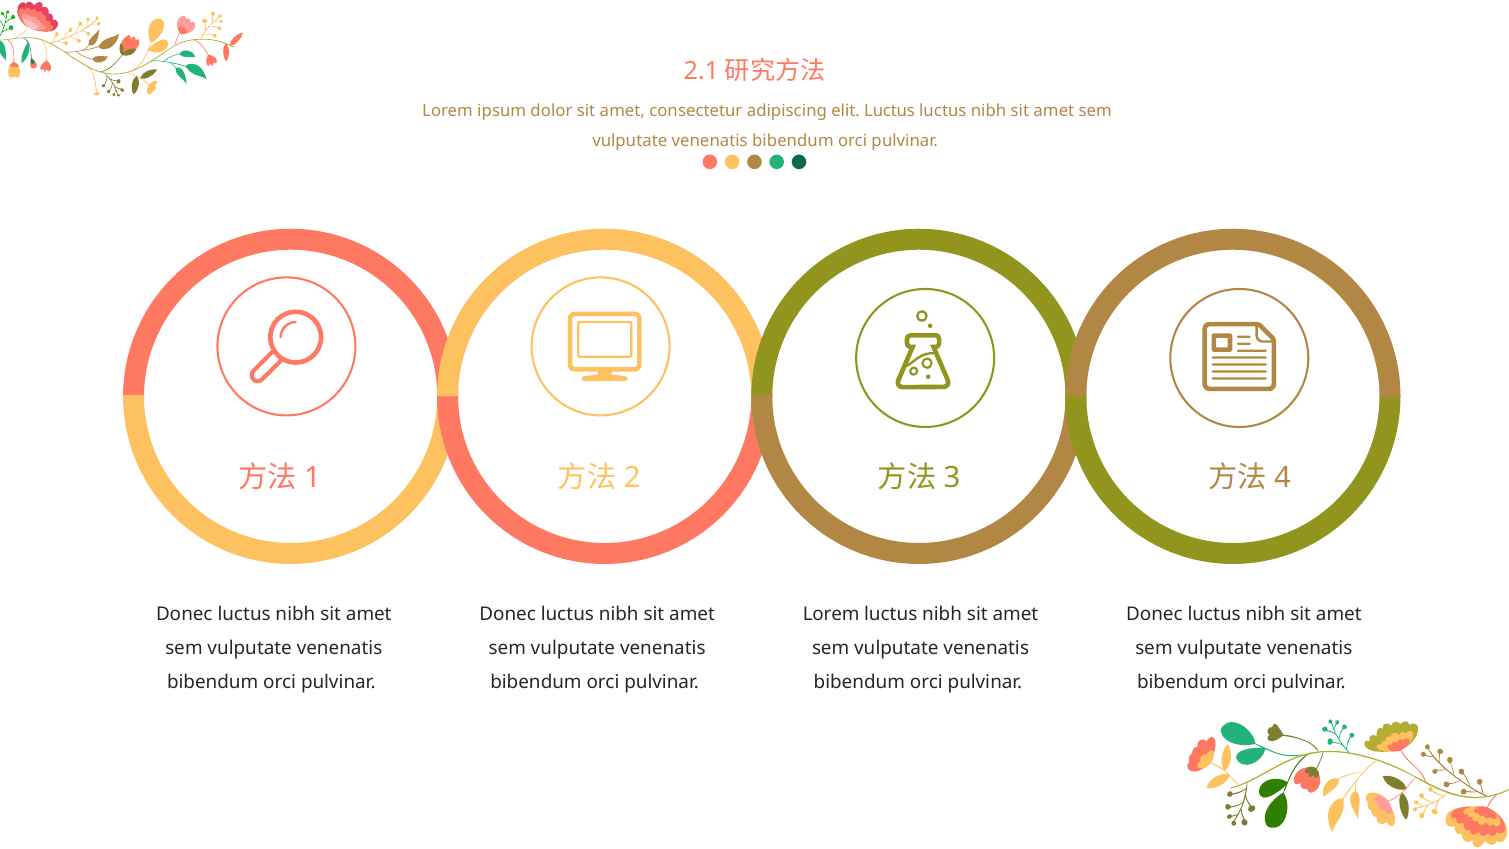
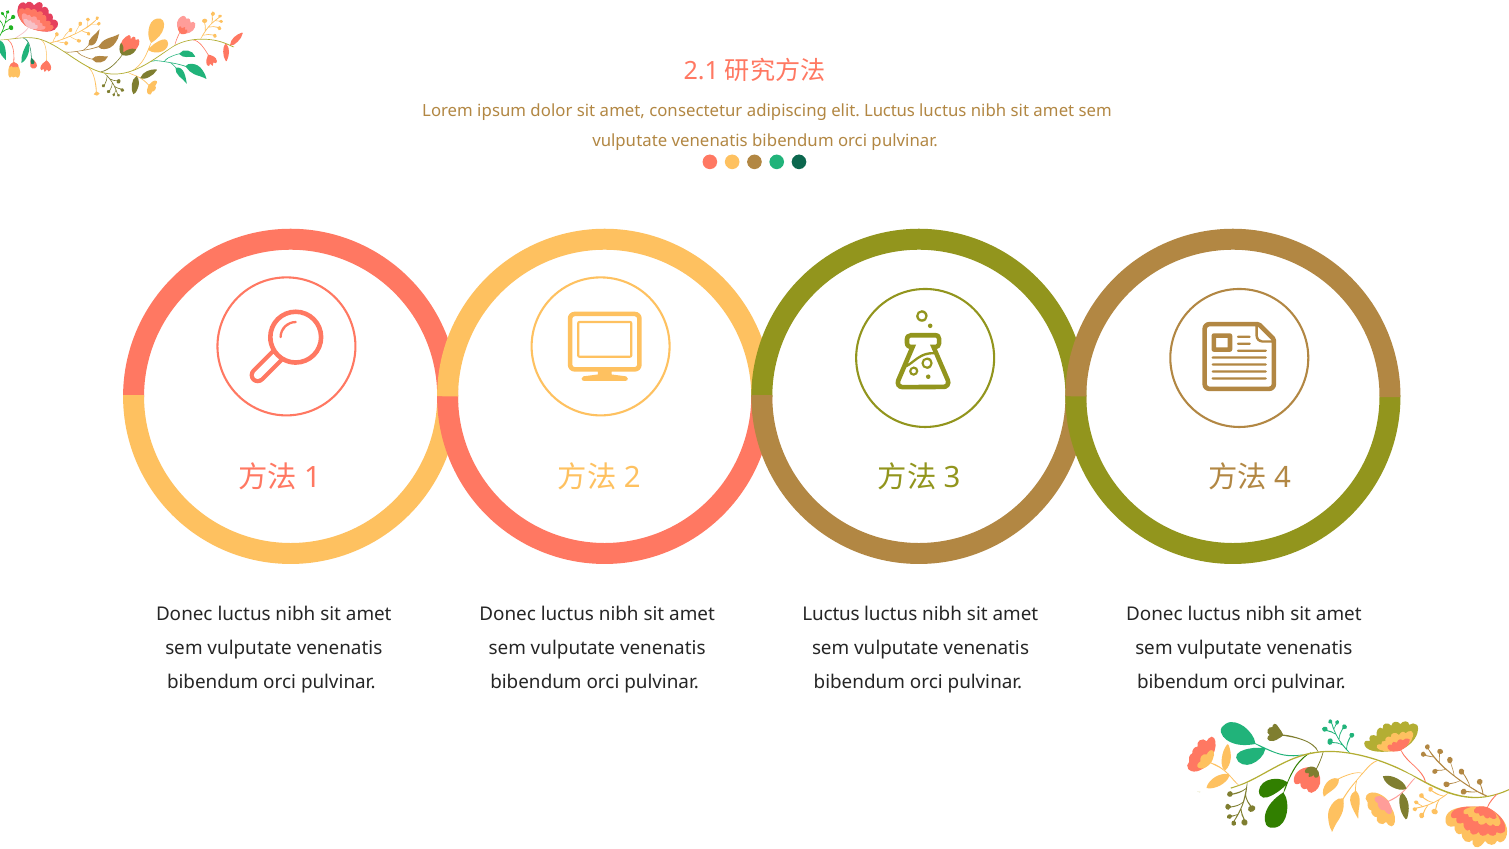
Lorem: Lorem -> Luctus (831, 614)
